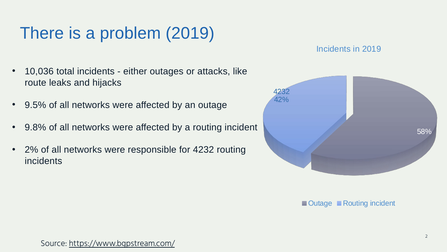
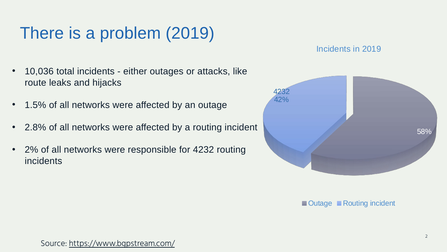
9.5%: 9.5% -> 1.5% (35, 105)
9.8%: 9.8% -> 2.8% (35, 127)
